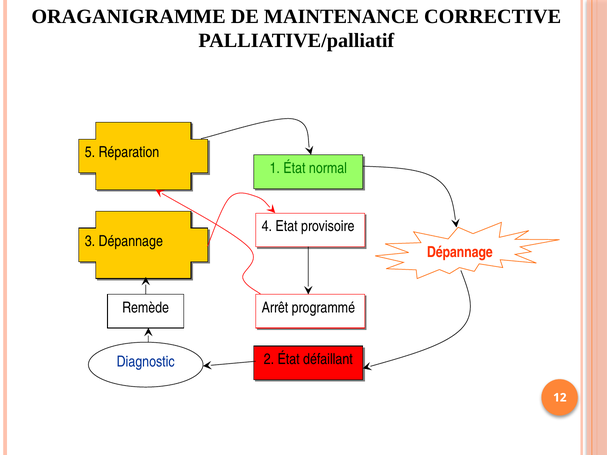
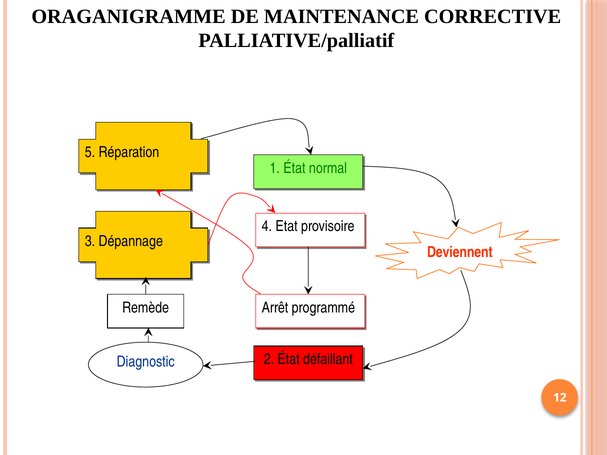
Dépannage: Dépannage -> Deviennent (460, 252)
